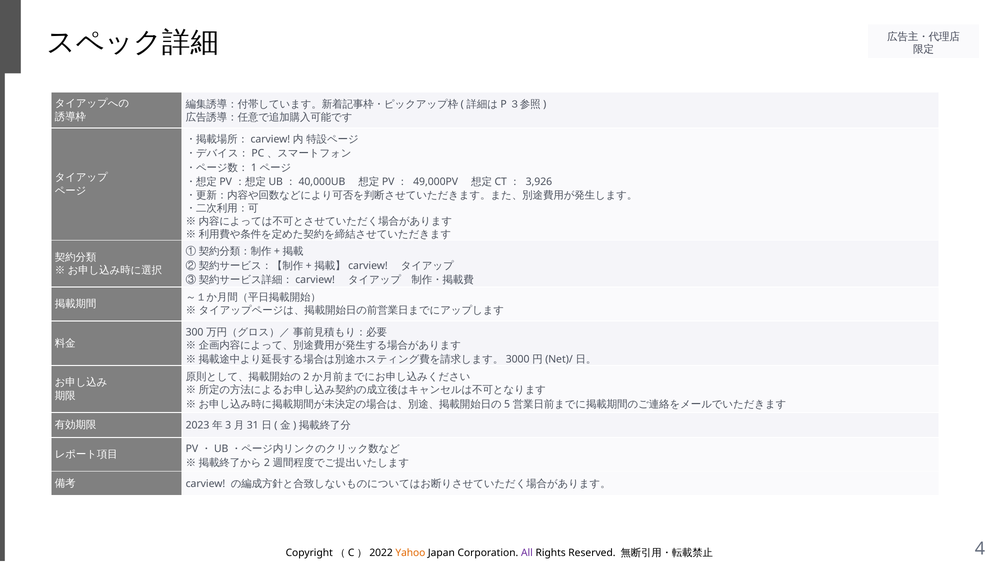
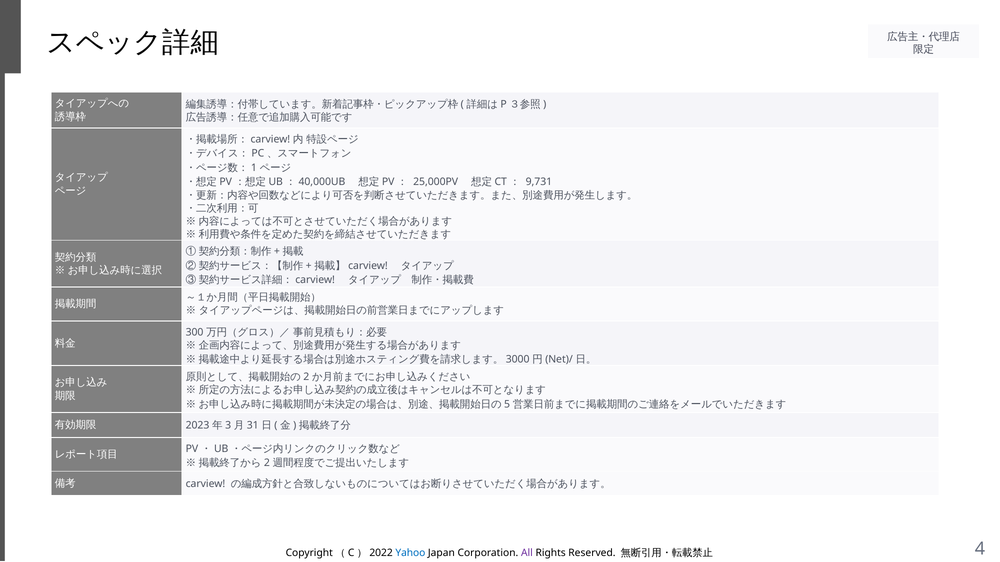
49,000PV: 49,000PV -> 25,000PV (436, 182)
3,926: 3,926 -> 9,731 (539, 182)
Yahoo colour: orange -> blue (410, 553)
